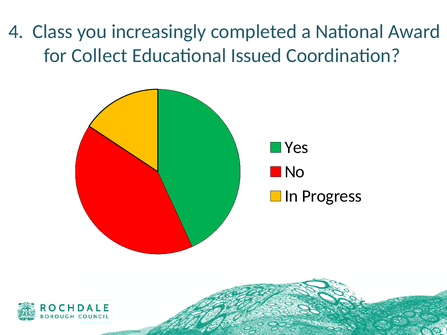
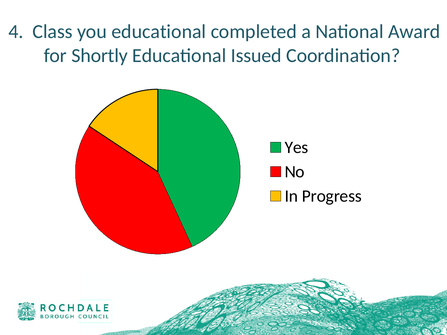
you increasingly: increasingly -> educational (159, 32)
Collect: Collect -> Shortly (100, 56)
